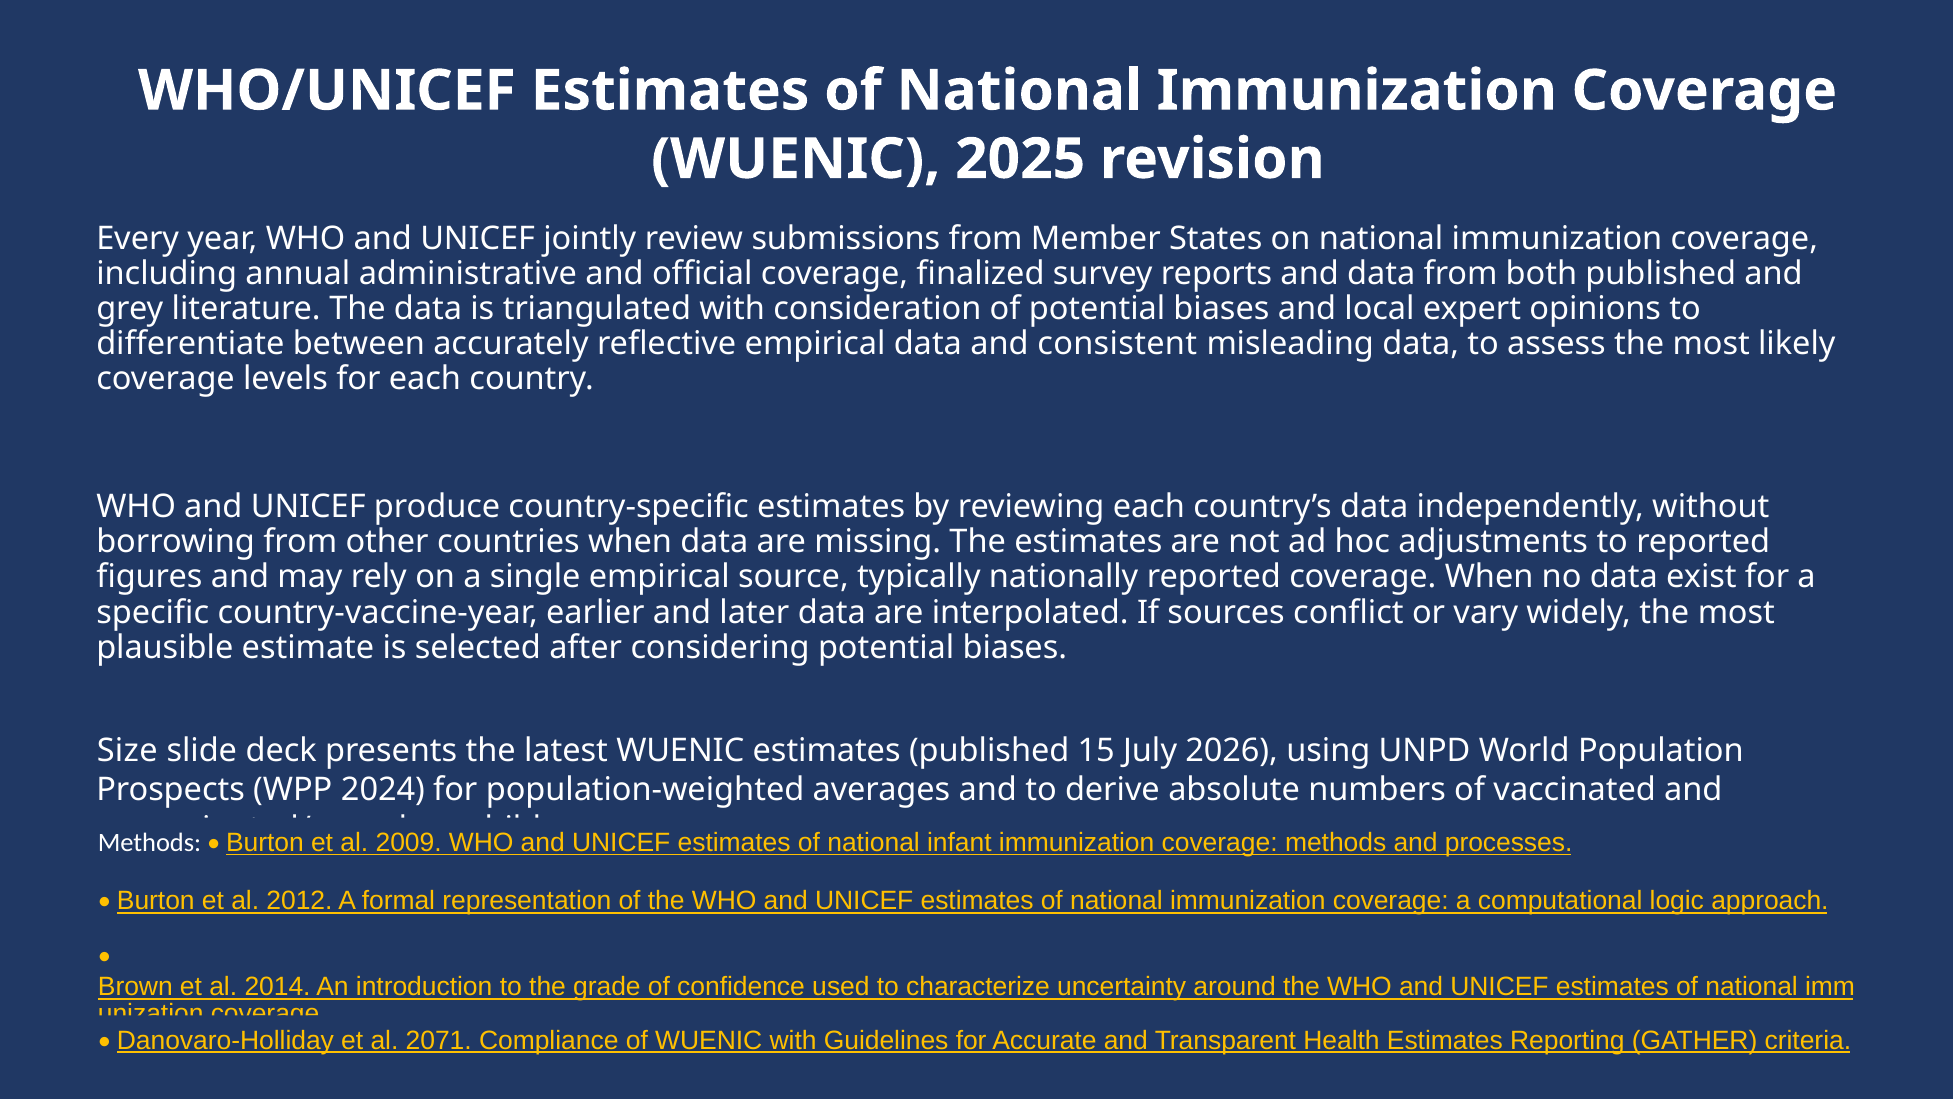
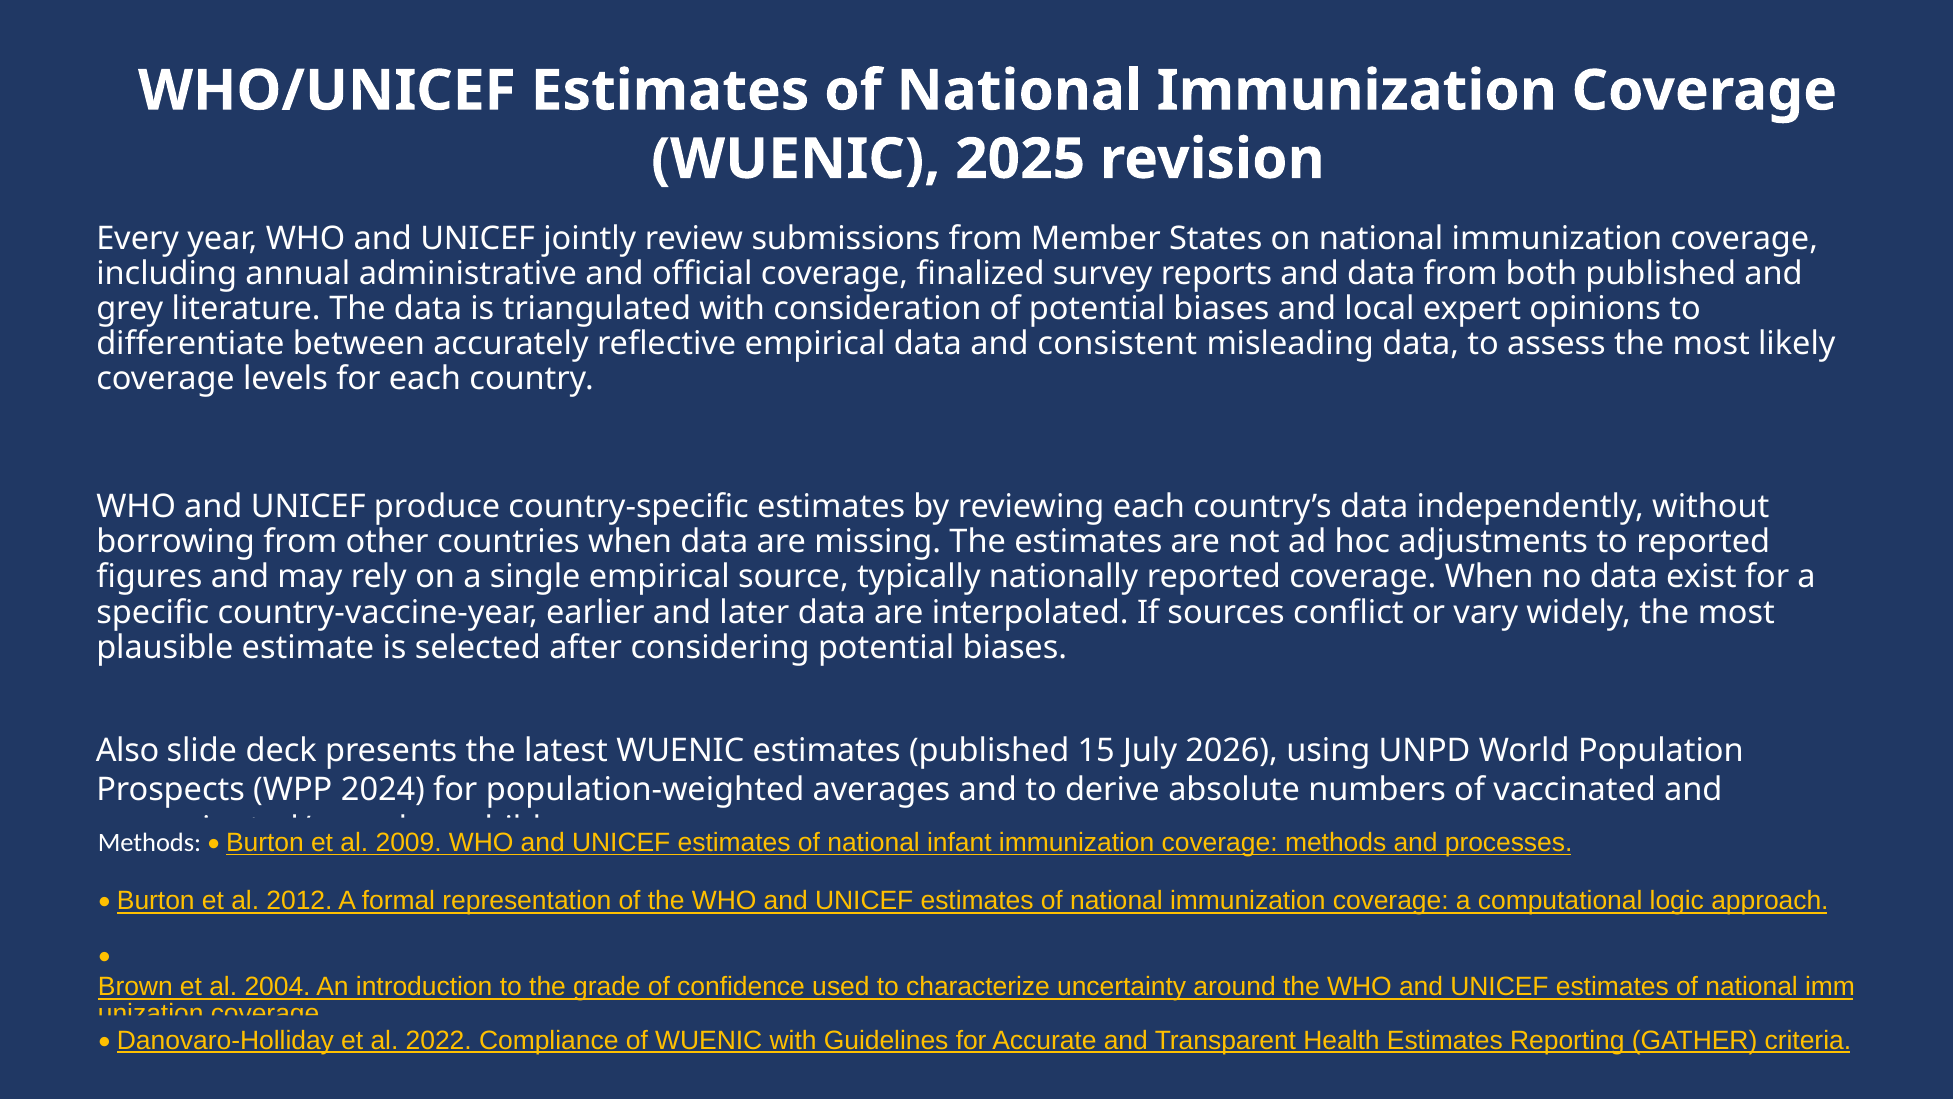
Size: Size -> Also (128, 751)
2014: 2014 -> 2004 (278, 987)
2071: 2071 -> 2022 (439, 1040)
